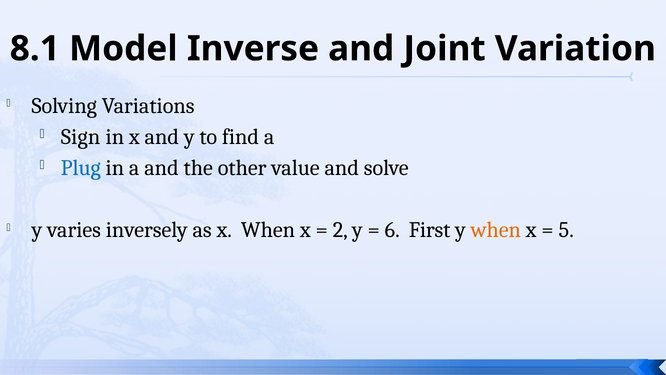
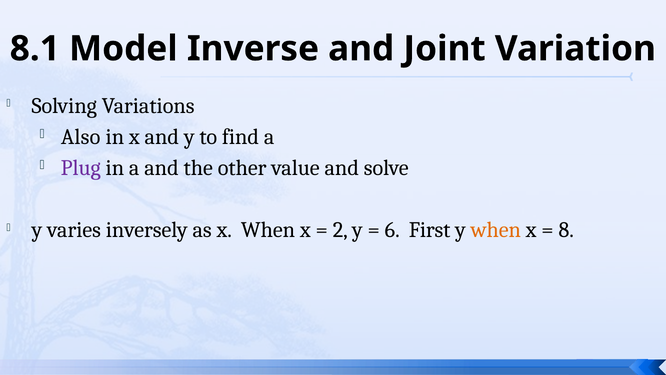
Sign: Sign -> Also (81, 137)
Plug colour: blue -> purple (81, 168)
5: 5 -> 8 (566, 230)
